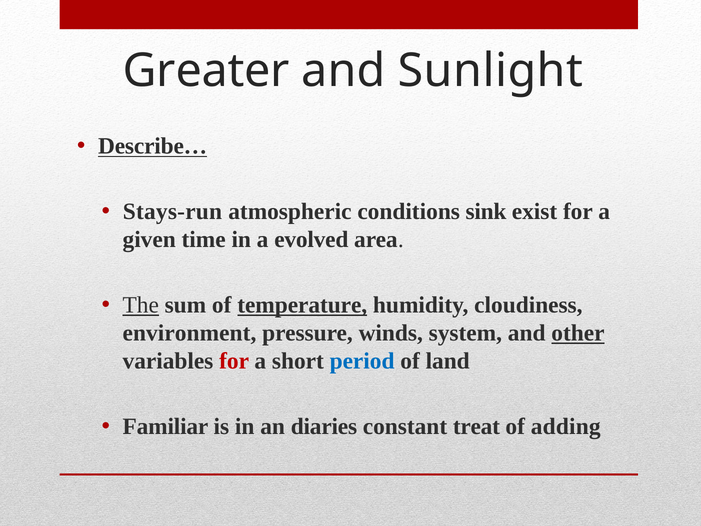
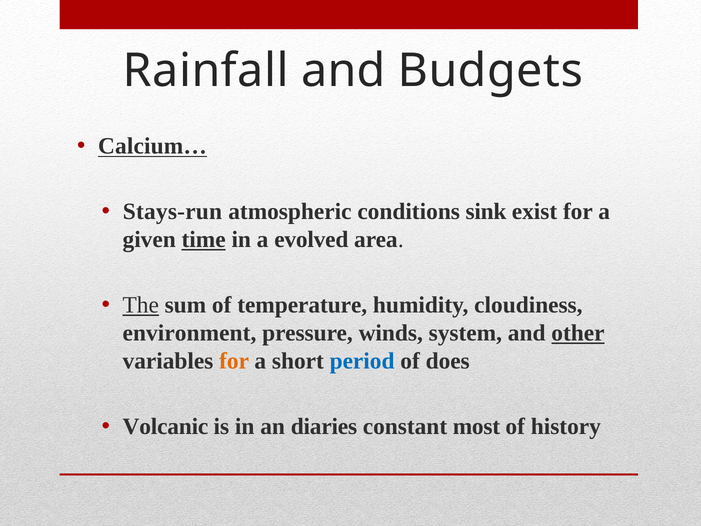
Greater: Greater -> Rainfall (206, 71)
Sunlight: Sunlight -> Budgets (490, 71)
Describe…: Describe… -> Calcium… (152, 146)
time underline: none -> present (204, 240)
temperature underline: present -> none (302, 305)
for colour: red -> orange (234, 361)
land: land -> does (448, 361)
Familiar: Familiar -> Volcanic (165, 426)
treat: treat -> most (476, 426)
adding: adding -> history (566, 426)
